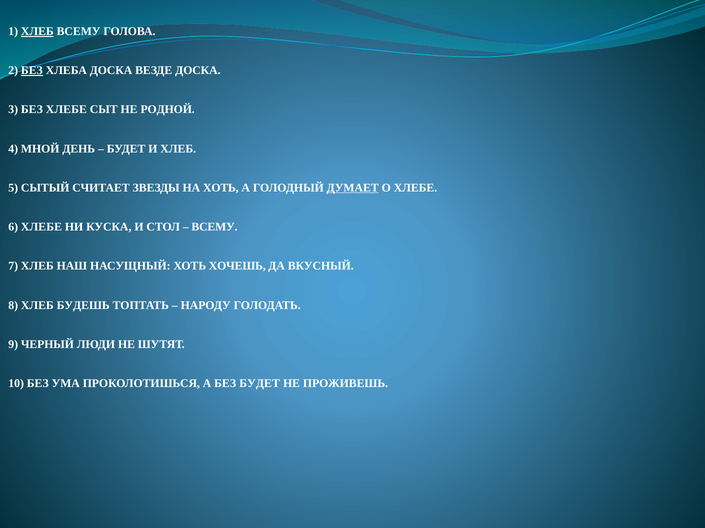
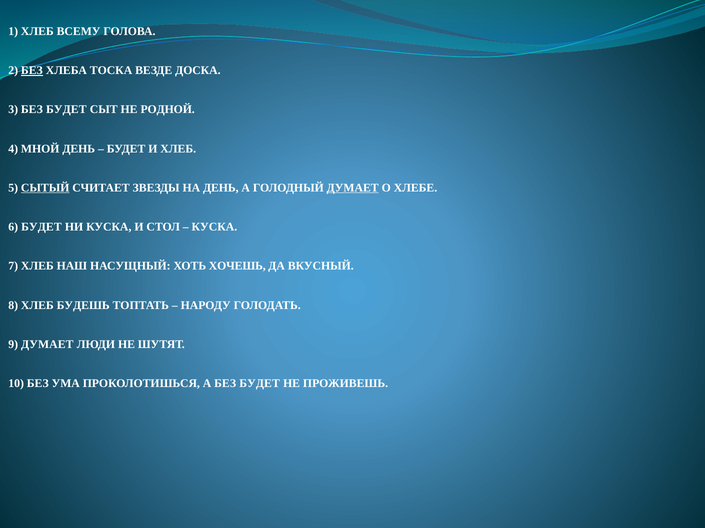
ХЛЕБ underline: present -> none (37, 31)
ХЛЕБА ДОСКА: ДОСКА -> ТОСКА (111, 71)
3 БЕЗ ХЛЕБЕ: ХЛЕБЕ -> БУДЕТ (66, 110)
СЫТЫЙ underline: none -> present (45, 188)
НА ХОТЬ: ХОТЬ -> ДЕНЬ (221, 188)
6 ХЛЕБЕ: ХЛЕБЕ -> БУДЕТ (41, 227)
ВСЕМУ: ВСЕМУ -> КУСКА (214, 227)
9 ЧЕРНЫЙ: ЧЕРНЫЙ -> ДУМАЕТ (47, 345)
